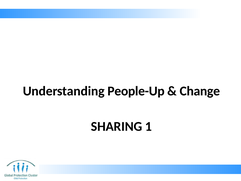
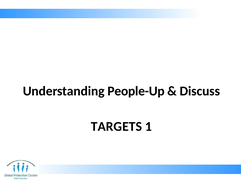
Change: Change -> Discuss (200, 91)
SHARING: SHARING -> TARGETS (116, 126)
